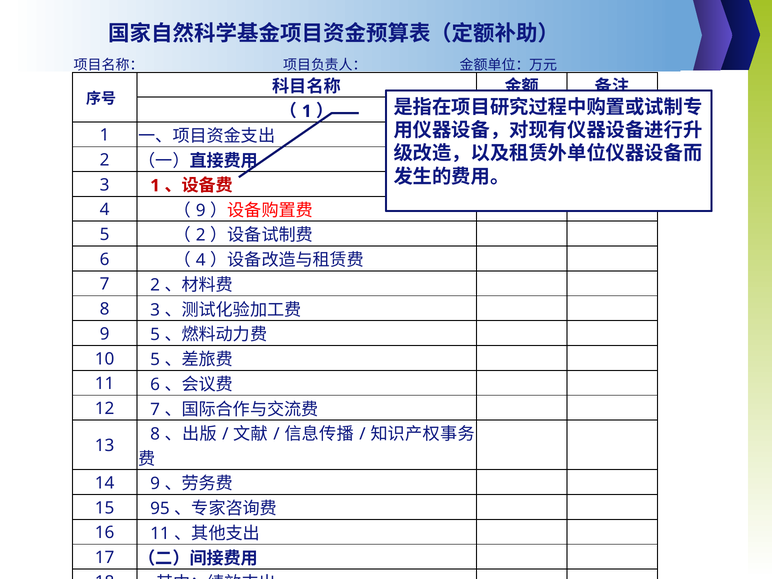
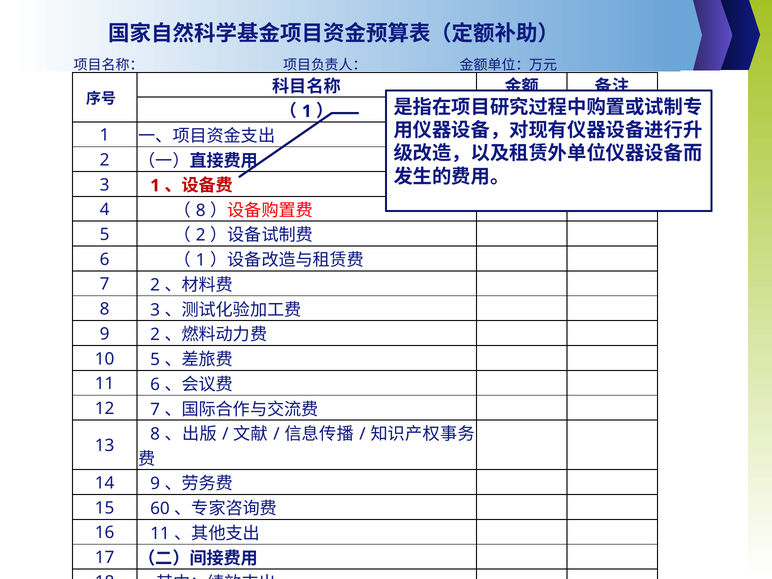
9: 9 -> 8 (201, 210)
4: 4 -> 1 (201, 260)
9 5: 5 -> 2 (155, 335)
95: 95 -> 60 (160, 509)
